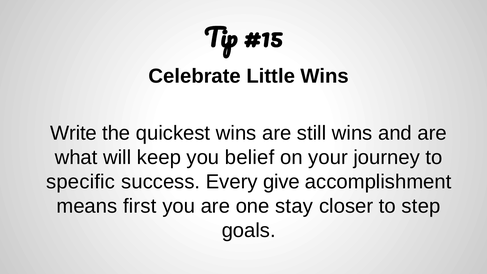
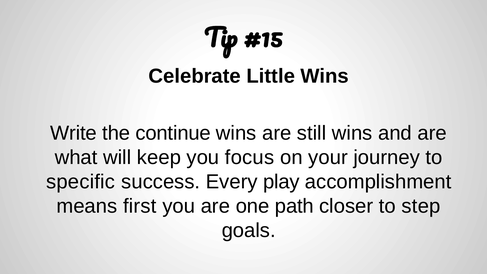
quickest: quickest -> continue (173, 133)
belief: belief -> focus (250, 157)
give: give -> play (281, 182)
stay: stay -> path (294, 206)
